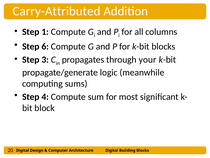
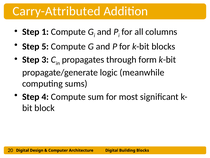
6: 6 -> 5 (45, 46)
your: your -> form (148, 59)
